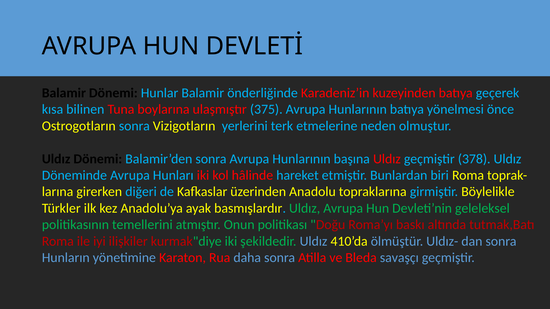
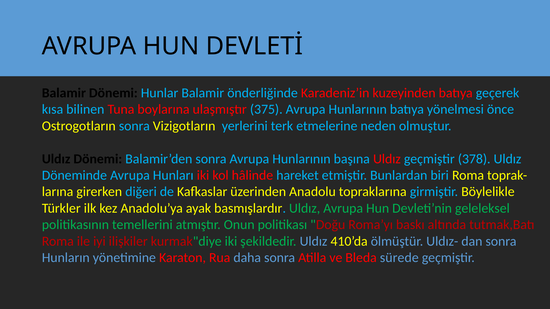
savaşçı: savaşçı -> sürede (399, 258)
